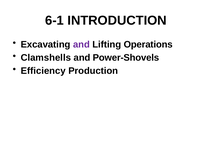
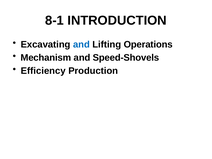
6-1: 6-1 -> 8-1 (54, 21)
and colour: purple -> blue (81, 44)
Clamshells: Clamshells -> Mechanism (46, 58)
Power-Shovels: Power-Shovels -> Speed-Shovels (126, 58)
